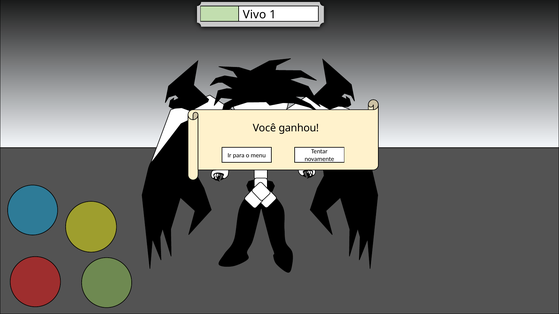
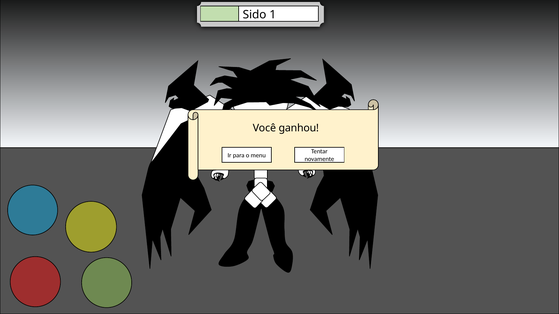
Vivo: Vivo -> Sido (255, 15)
